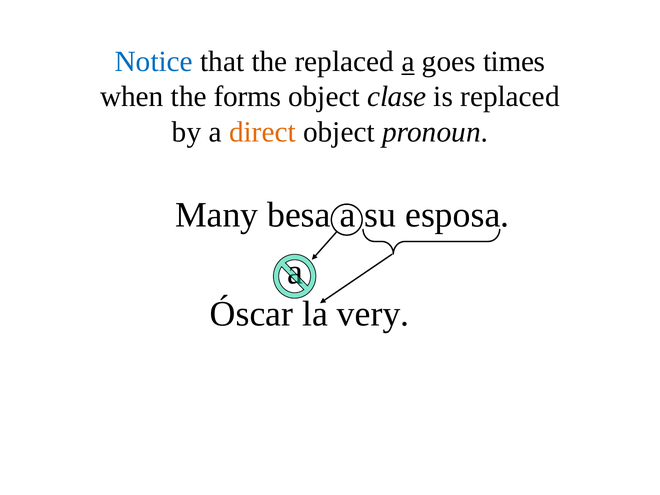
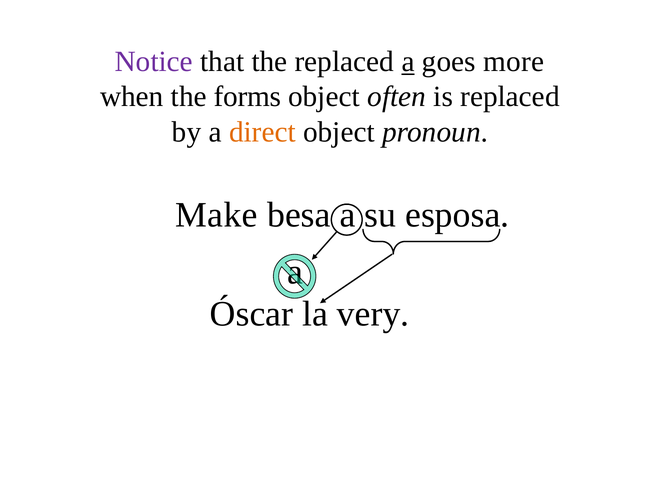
Notice colour: blue -> purple (154, 61)
times: times -> more (514, 61)
clase: clase -> often (397, 97)
Many: Many -> Make (216, 215)
